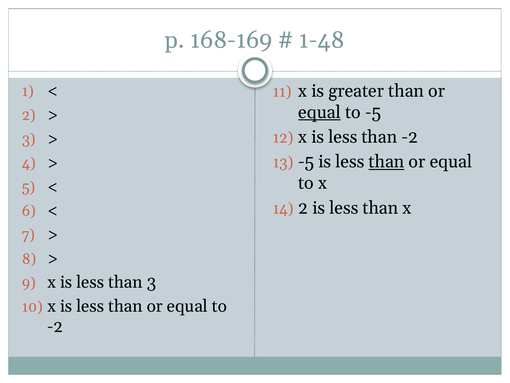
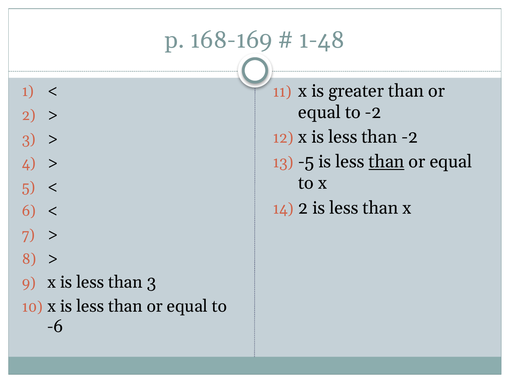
equal underline: present -> none (320, 112)
to -5: -5 -> -2 (373, 112)
-2: -2 -> -6 (55, 326)
